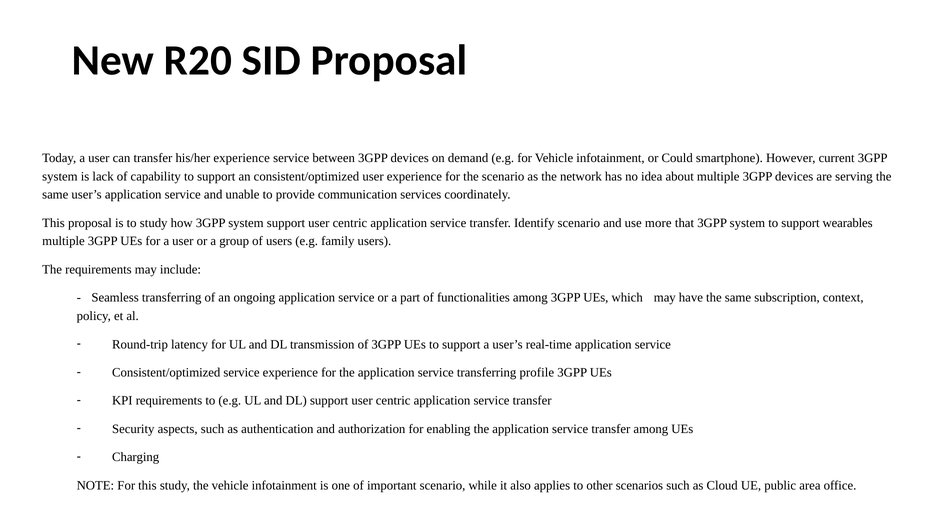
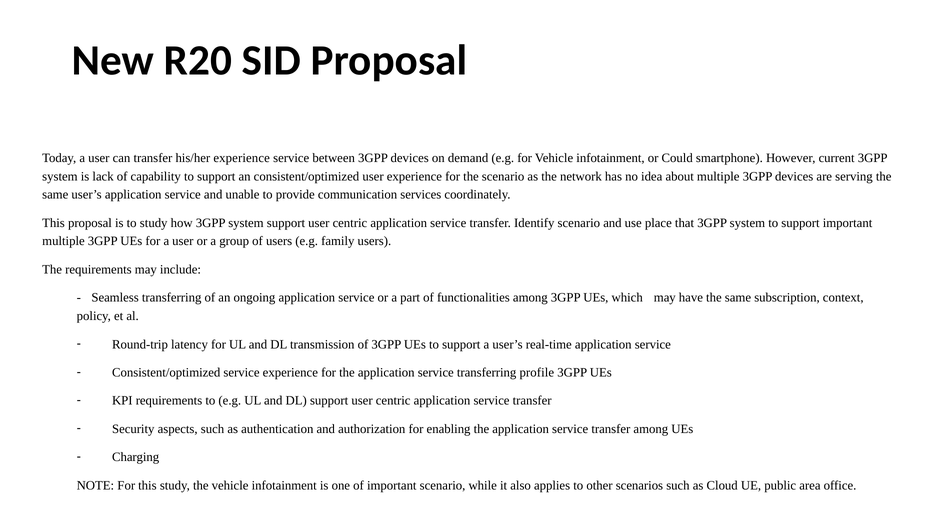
more: more -> place (658, 223)
support wearables: wearables -> important (848, 223)
